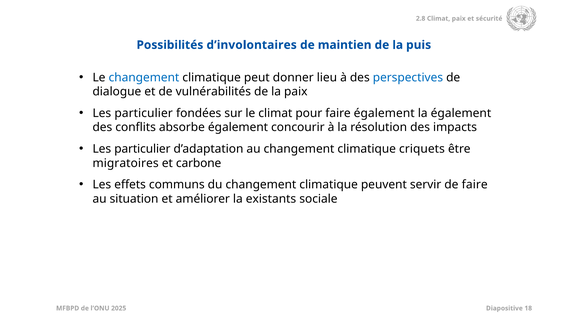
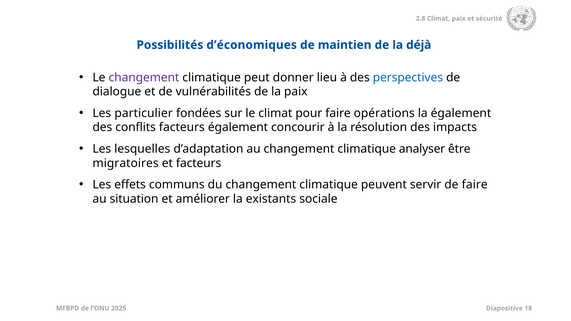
d’involontaires: d’involontaires -> d’économiques (252, 45)
puis: puis -> déjà (419, 45)
changement colour: blue -> purple (144, 77)
faire également: également -> opérations (384, 113)
conflits absorbe: absorbe -> facteurs (182, 127)
particulier: particulier -> lesquelles (142, 149)
criquets: criquets -> analyser (422, 149)
et carbone: carbone -> facteurs (199, 163)
